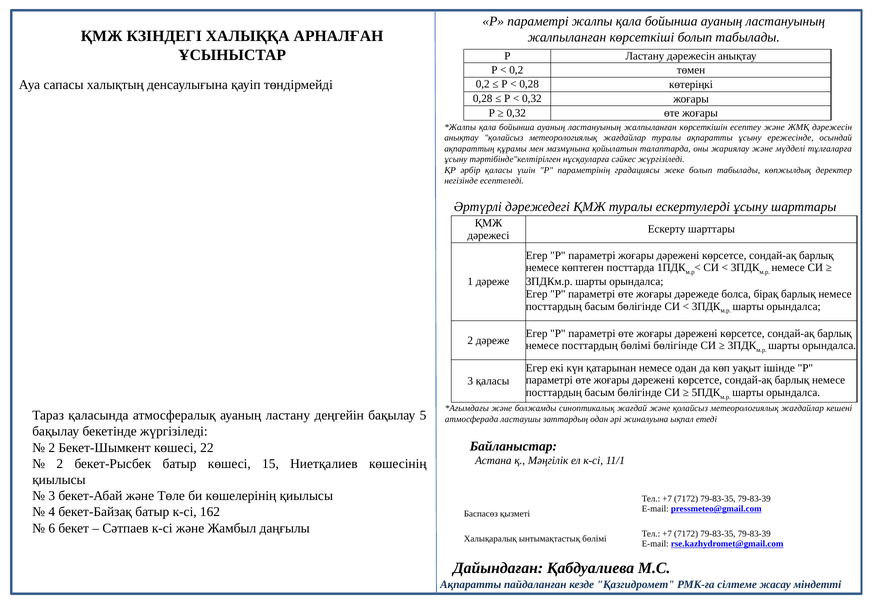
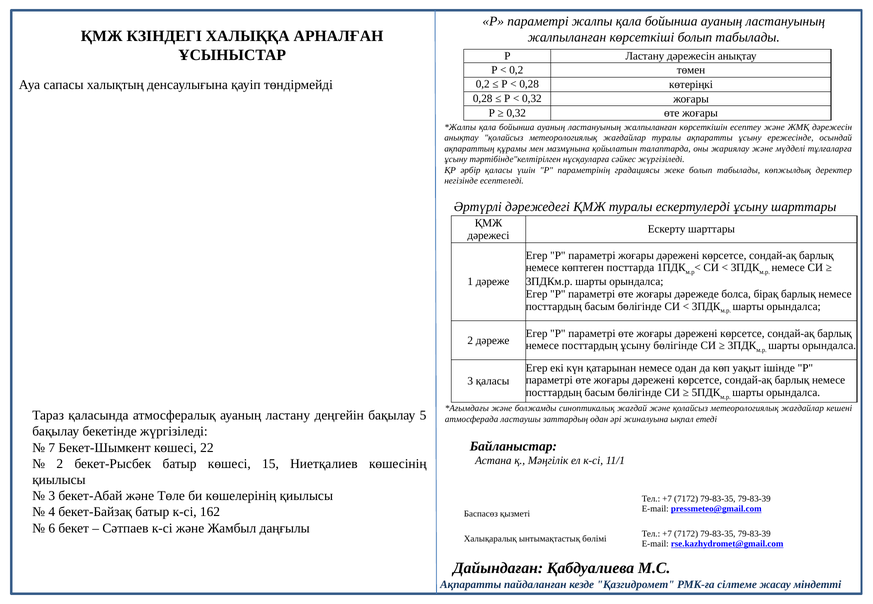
посттардың бөлімі: бөлімі -> ұсыну (636, 346)
2: 2 -> 7 (52, 448)
